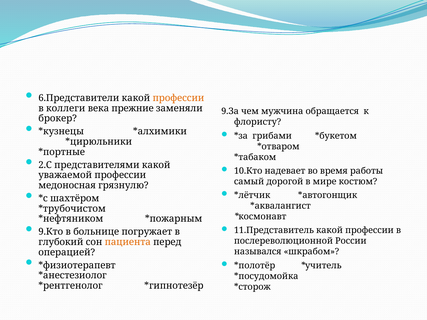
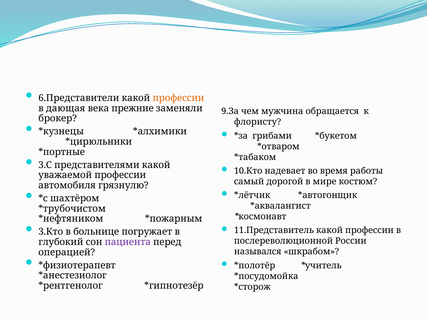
коллеги: коллеги -> дающая (66, 108)
2.С: 2.С -> 3.С (45, 165)
медоносная: медоносная -> автомобиля (67, 186)
9.Кто: 9.Кто -> 3.Кто (51, 232)
пациента colour: orange -> purple (128, 242)
